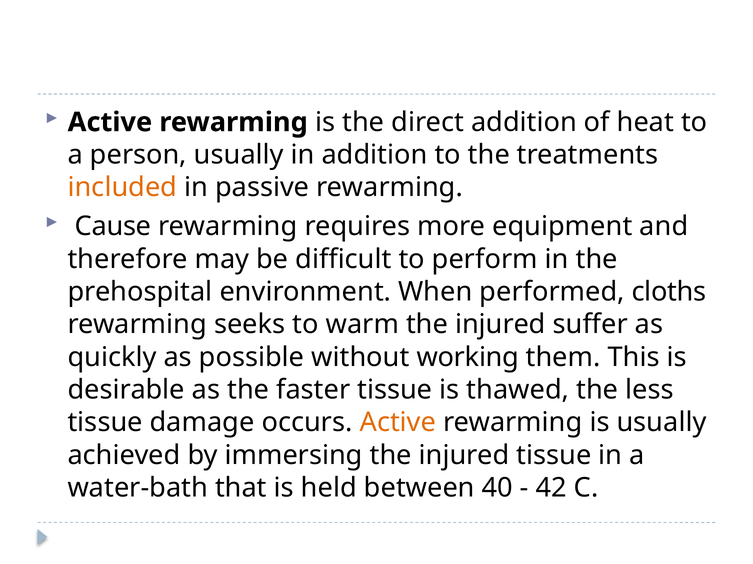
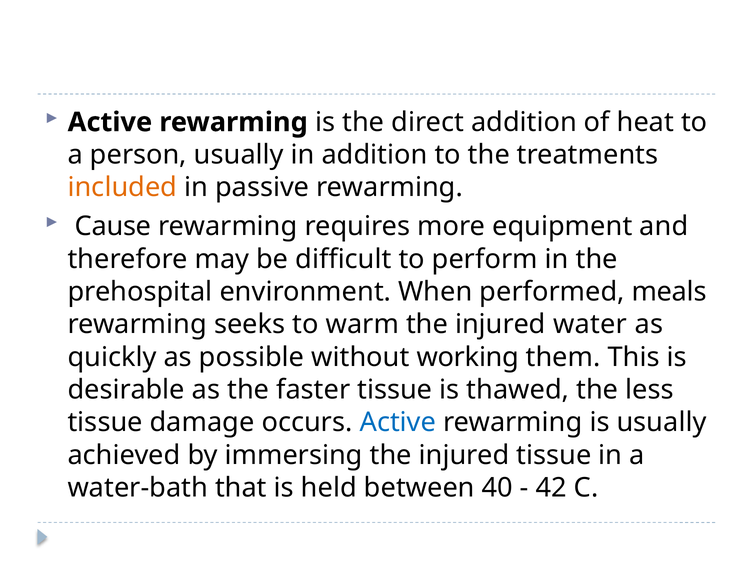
cloths: cloths -> meals (669, 292)
suffer: suffer -> water (590, 325)
Active colour: orange -> blue (398, 423)
